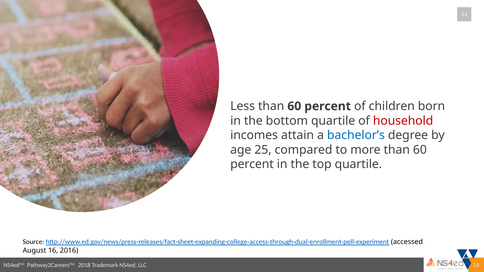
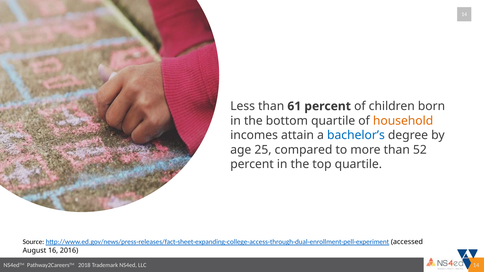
Less than 60: 60 -> 61 (294, 106)
household colour: red -> orange (403, 121)
more than 60: 60 -> 52 (420, 150)
